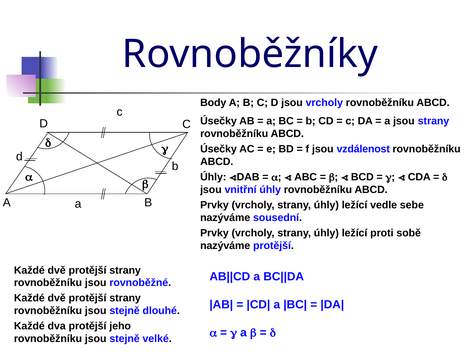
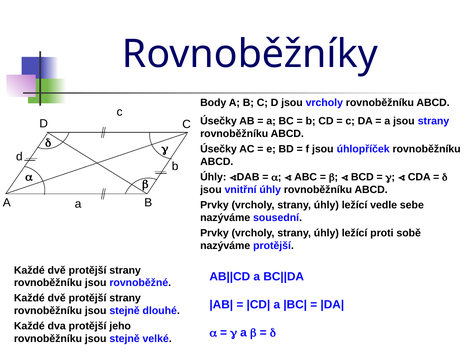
vzdálenost: vzdálenost -> úhlopříček (363, 149)
